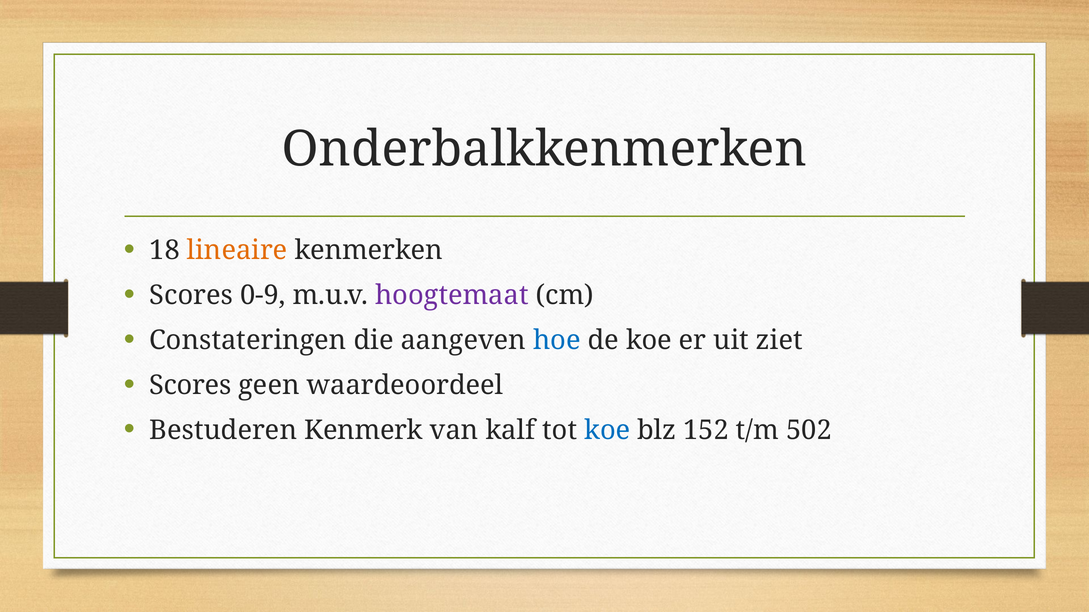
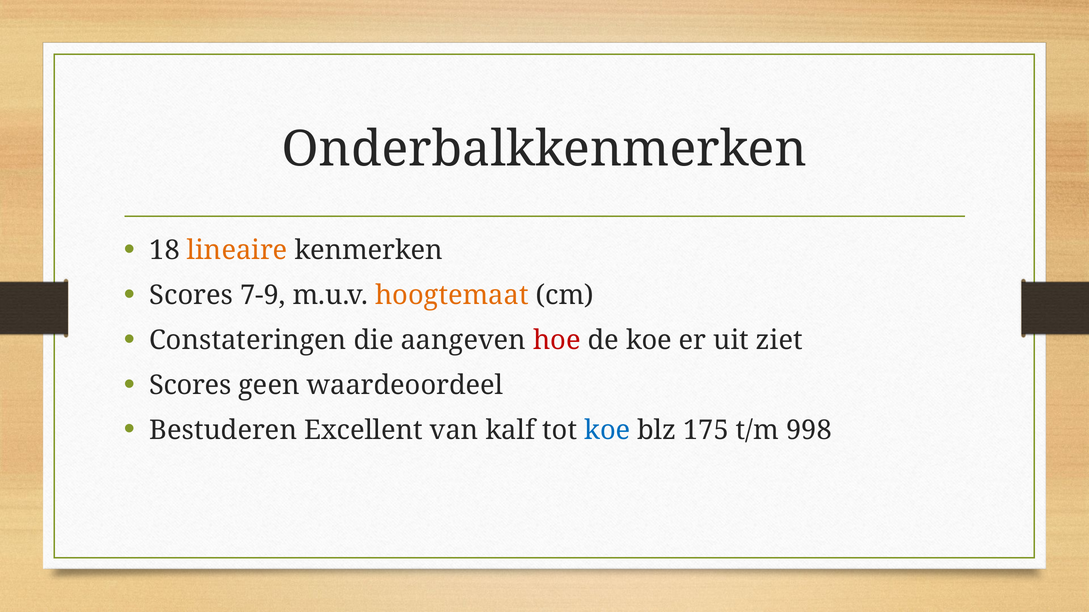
0-9: 0-9 -> 7-9 (263, 296)
hoogtemaat colour: purple -> orange (452, 296)
hoe colour: blue -> red (557, 341)
Kenmerk: Kenmerk -> Excellent (363, 430)
152: 152 -> 175 (706, 430)
502: 502 -> 998 (809, 430)
